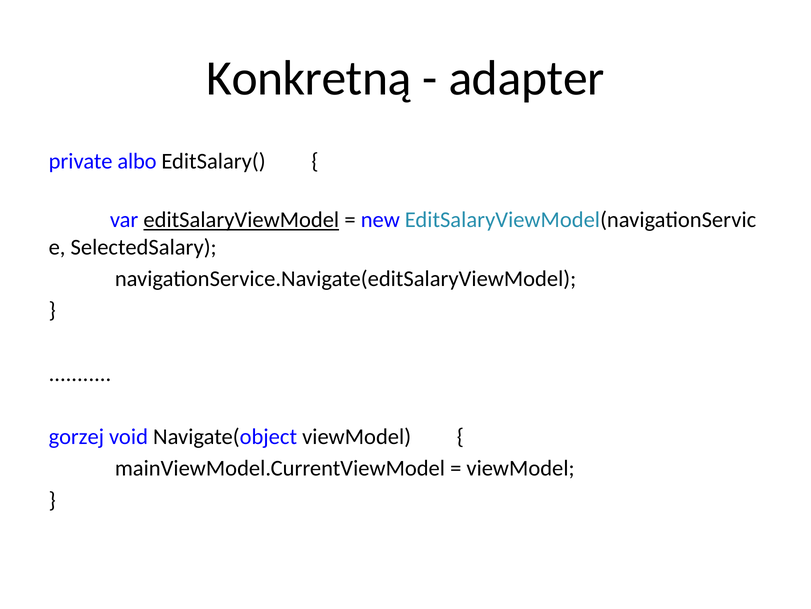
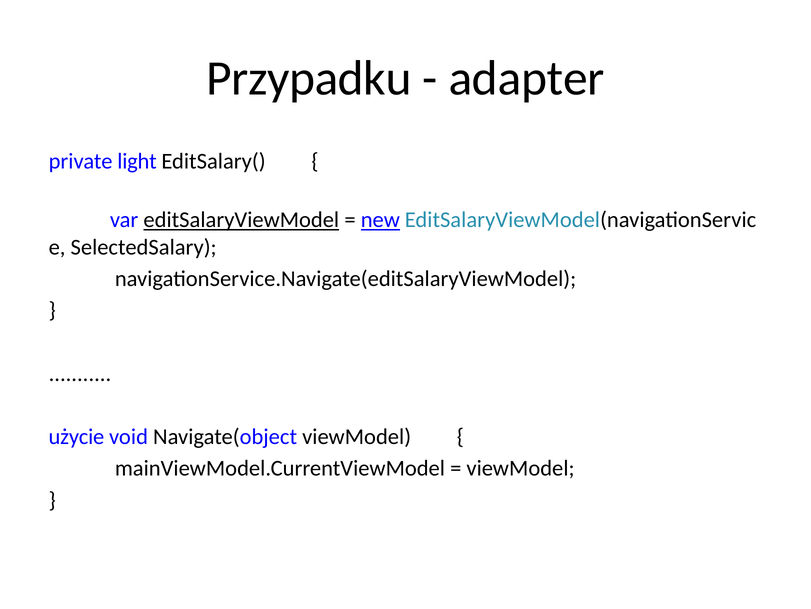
Konkretną: Konkretną -> Przypadku (309, 79)
albo: albo -> light (137, 161)
new underline: none -> present (380, 220)
gorzej: gorzej -> użycie (76, 436)
